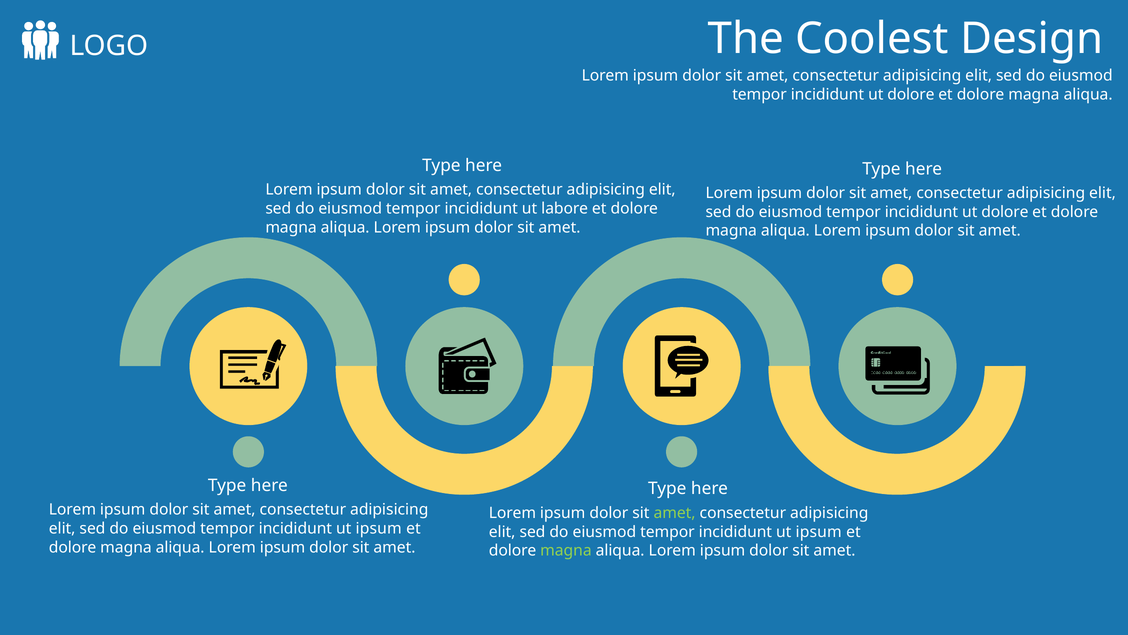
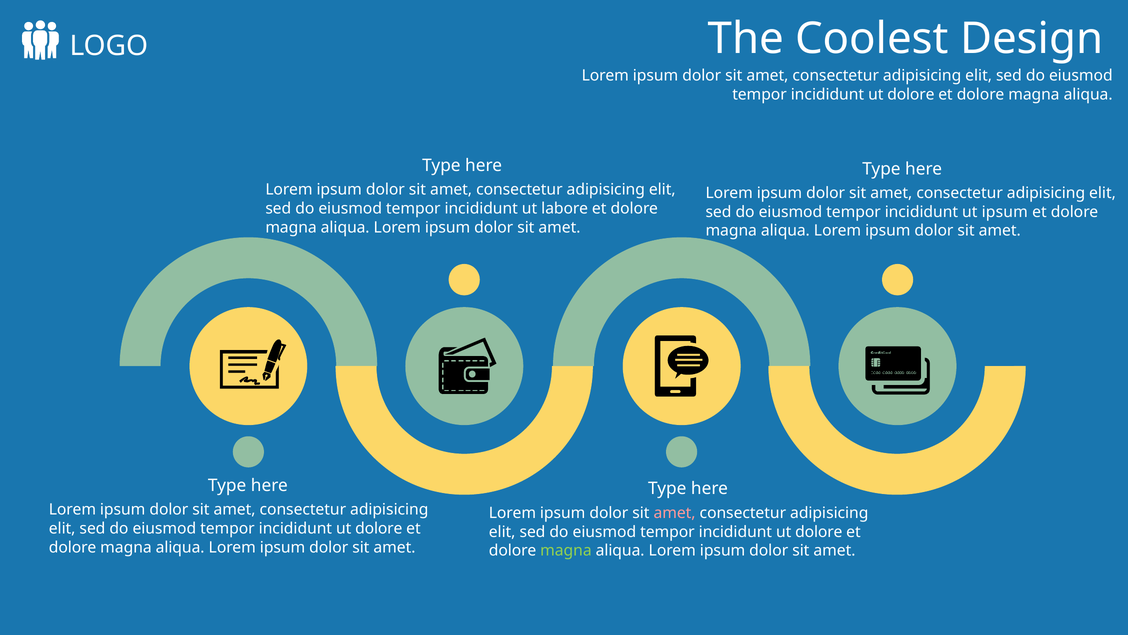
dolore: dolore -> ipsum (1005, 212)
amet colour: light green -> pink (675, 513)
ipsum: ipsum -> dolore (379, 528)
ipsum: ipsum -> dolore (819, 531)
